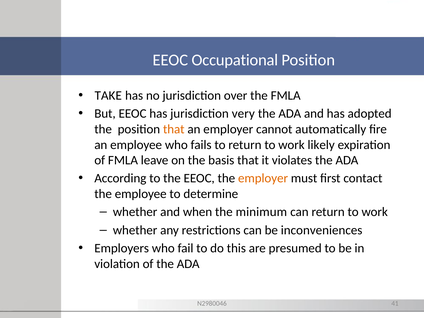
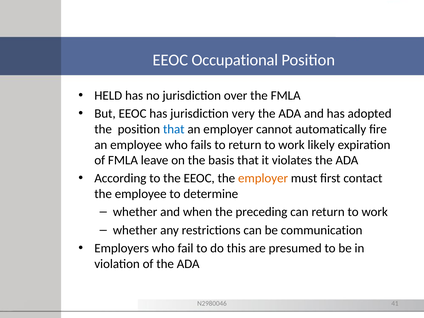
TAKE: TAKE -> HELD (108, 96)
that colour: orange -> blue (174, 129)
minimum: minimum -> preceding (261, 212)
inconveniences: inconveniences -> communication (322, 230)
